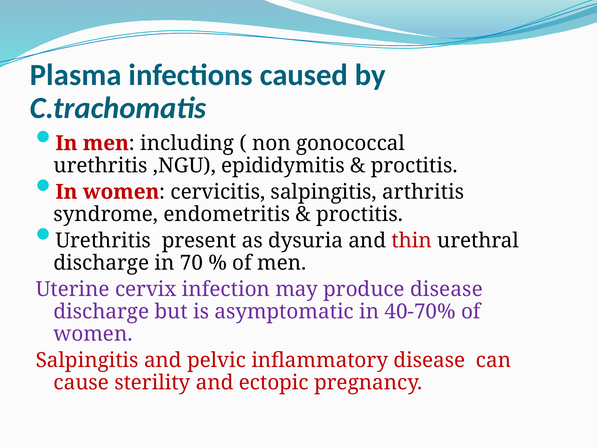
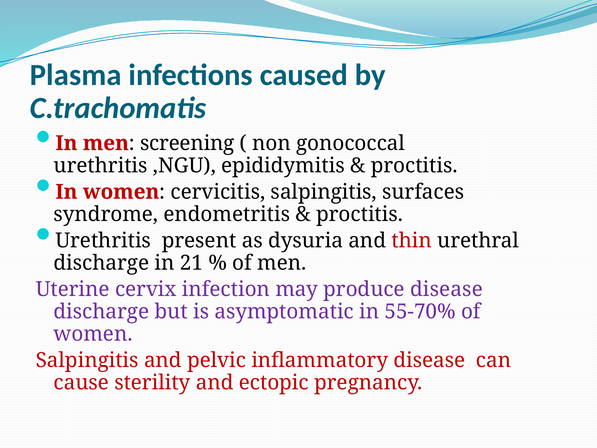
including: including -> screening (187, 143)
arthritis: arthritis -> surfaces (423, 192)
70: 70 -> 21 (191, 263)
40-70%: 40-70% -> 55-70% (420, 311)
